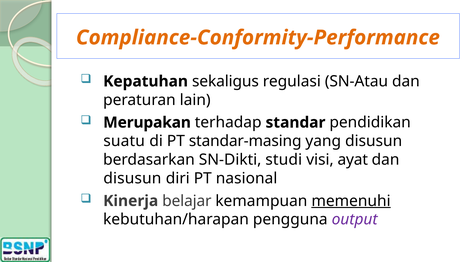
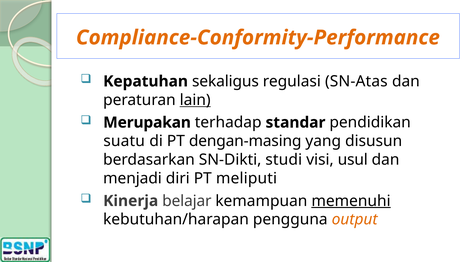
SN-Atau: SN-Atau -> SN-Atas (356, 81)
lain underline: none -> present (195, 100)
standar-masing: standar-masing -> dengan-masing (245, 141)
ayat: ayat -> usul (353, 159)
disusun: disusun -> menjadi (132, 178)
nasional: nasional -> meliputi (247, 178)
output colour: purple -> orange (355, 219)
